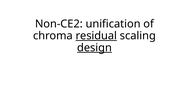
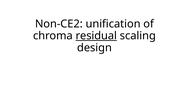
design underline: present -> none (94, 48)
